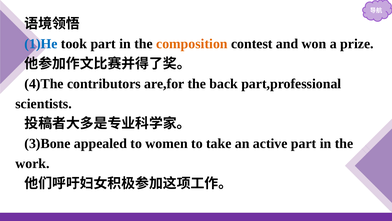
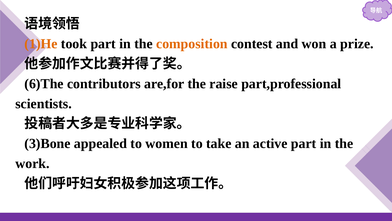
1)He colour: blue -> orange (41, 44)
4)The: 4)The -> 6)The (44, 84)
back: back -> raise (224, 84)
